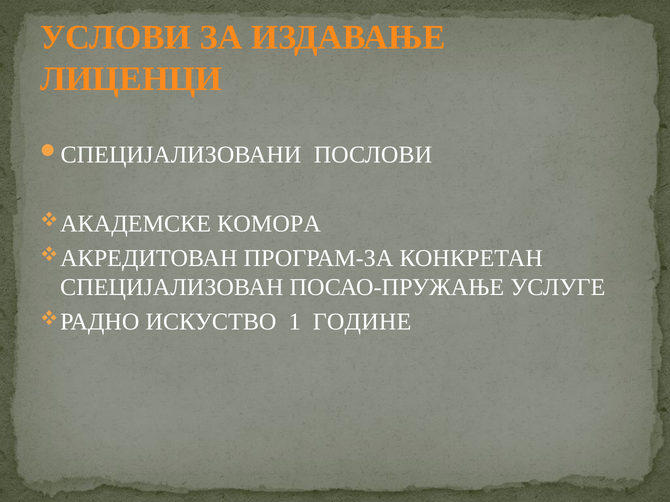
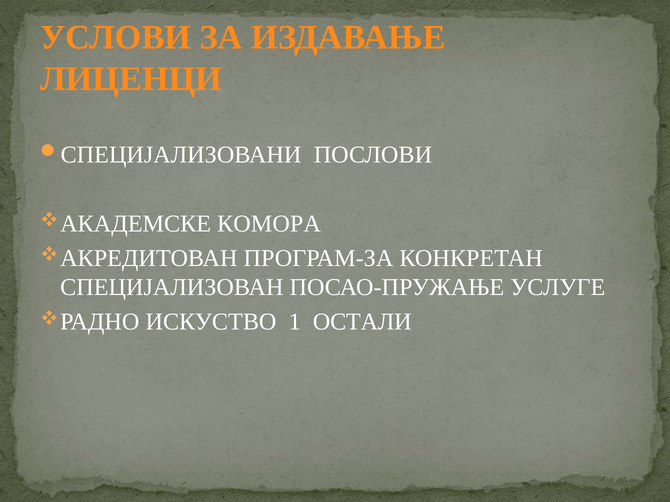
ГОДИНЕ: ГОДИНЕ -> ОСТАЛИ (362, 322)
